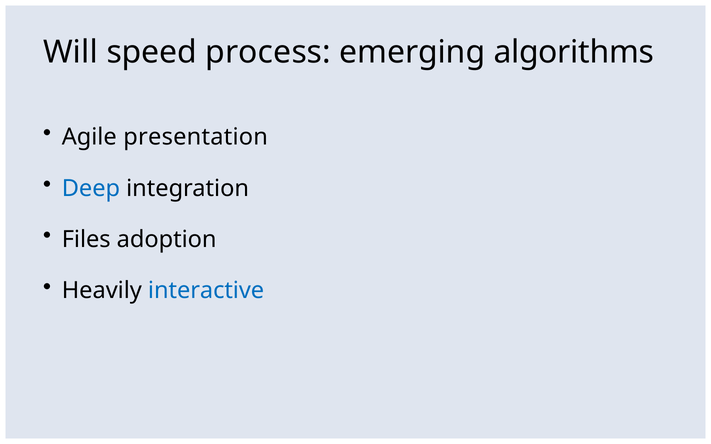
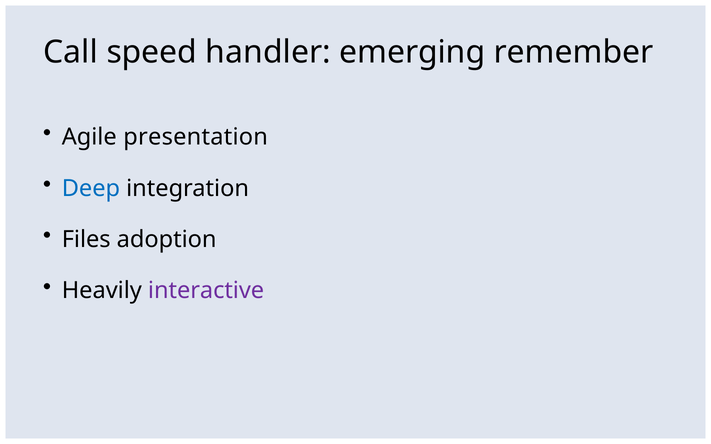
Will: Will -> Call (71, 52)
process: process -> handler (268, 52)
algorithms: algorithms -> remember (574, 52)
interactive colour: blue -> purple (206, 291)
